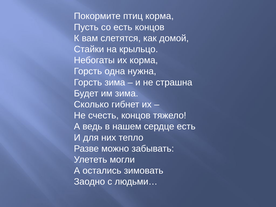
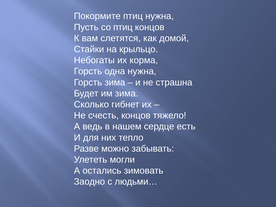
птиц корма: корма -> нужна (160, 16)
со есть: есть -> птиц (123, 27)
